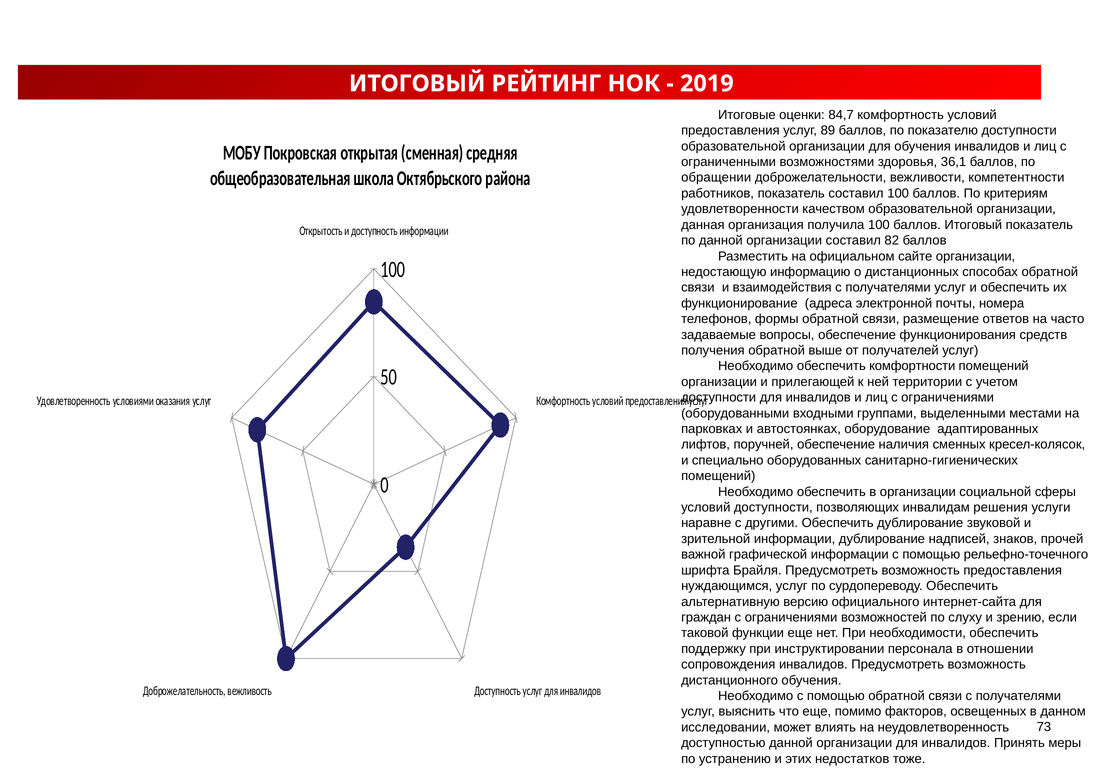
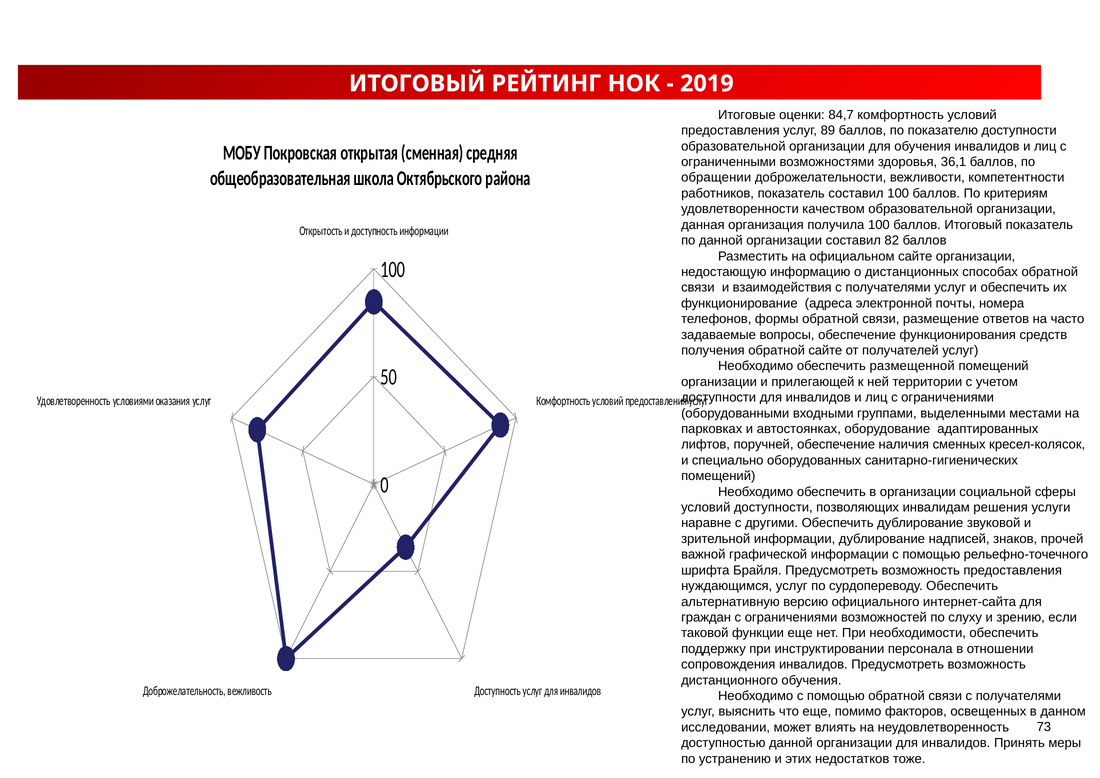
обратной выше: выше -> сайте (825, 350)
комфортности: комфортности -> размещенной (912, 366)
